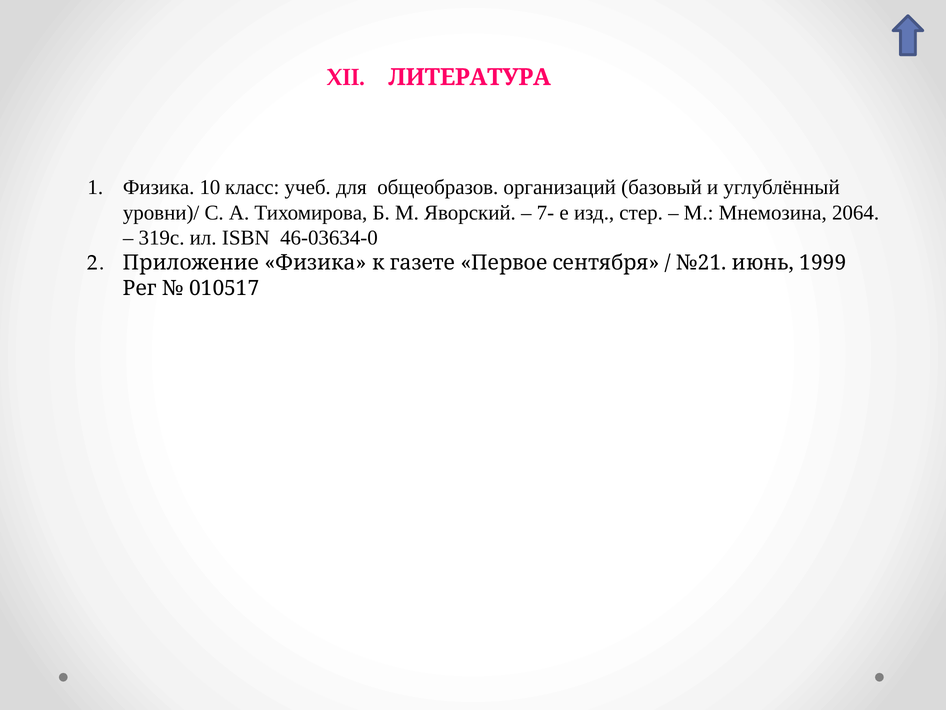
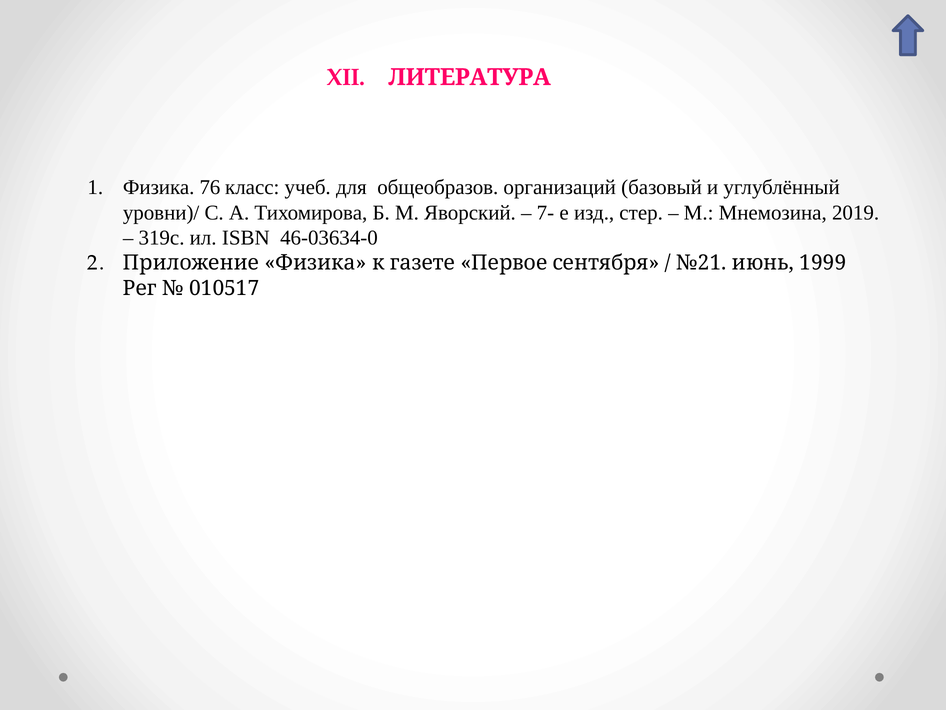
10: 10 -> 76 (210, 187)
2064: 2064 -> 2019 (856, 212)
